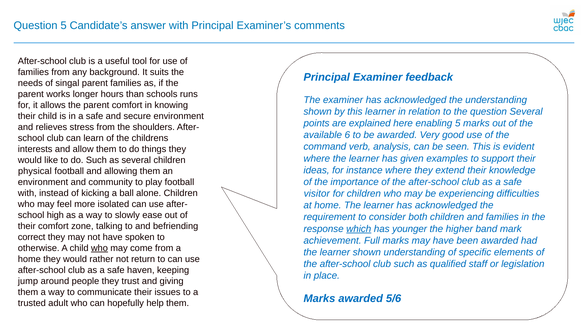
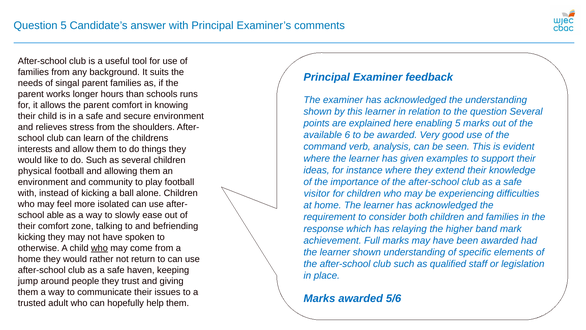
high: high -> able (55, 215)
which underline: present -> none (359, 229)
younger: younger -> relaying (410, 229)
correct: correct -> kicking (32, 237)
